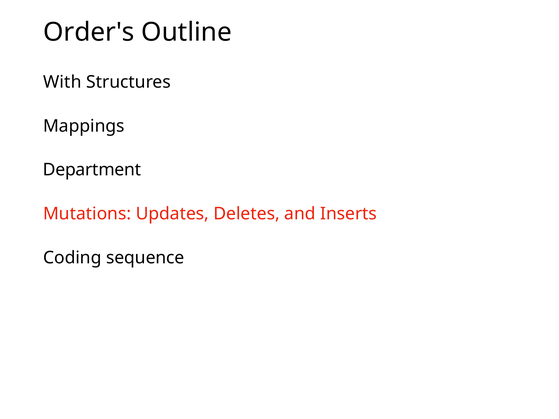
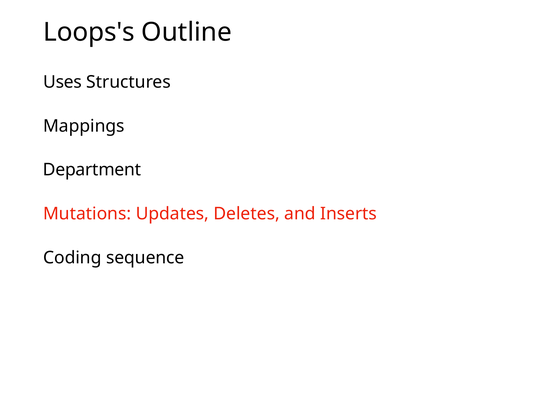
Order's: Order's -> Loops's (89, 32)
With: With -> Uses (63, 82)
